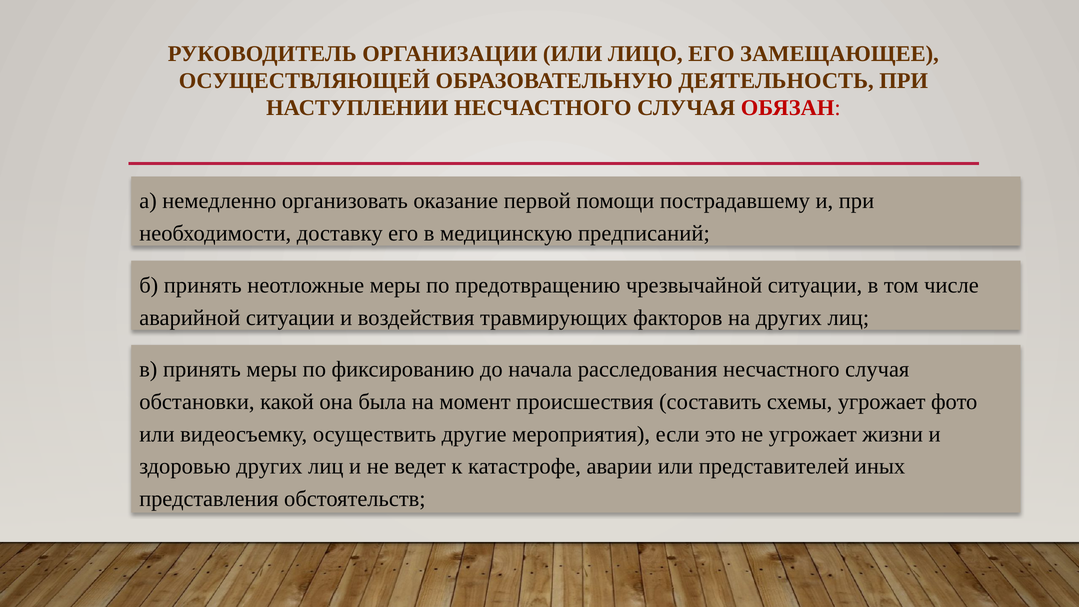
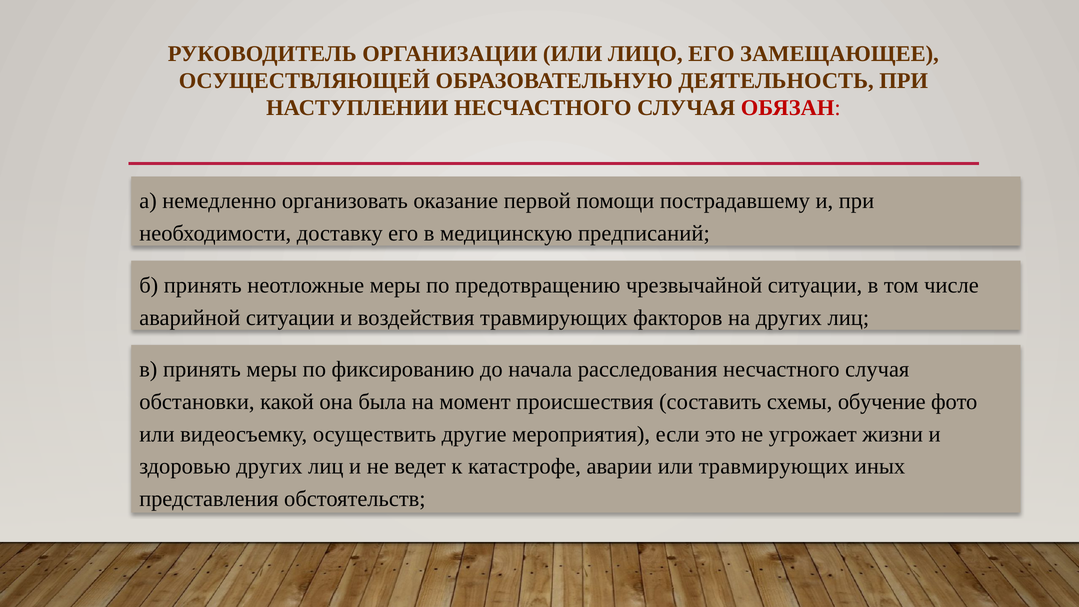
схемы угрожает: угрожает -> обучение (882, 402)
или представителей: представителей -> травмирующих (774, 466)
